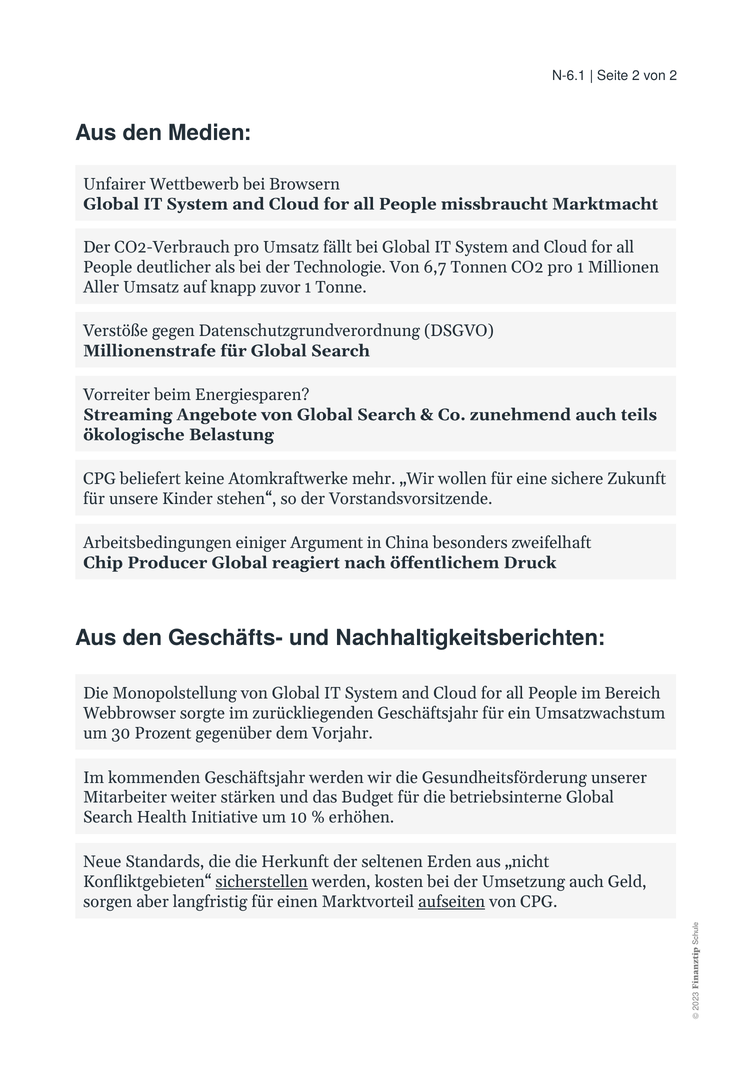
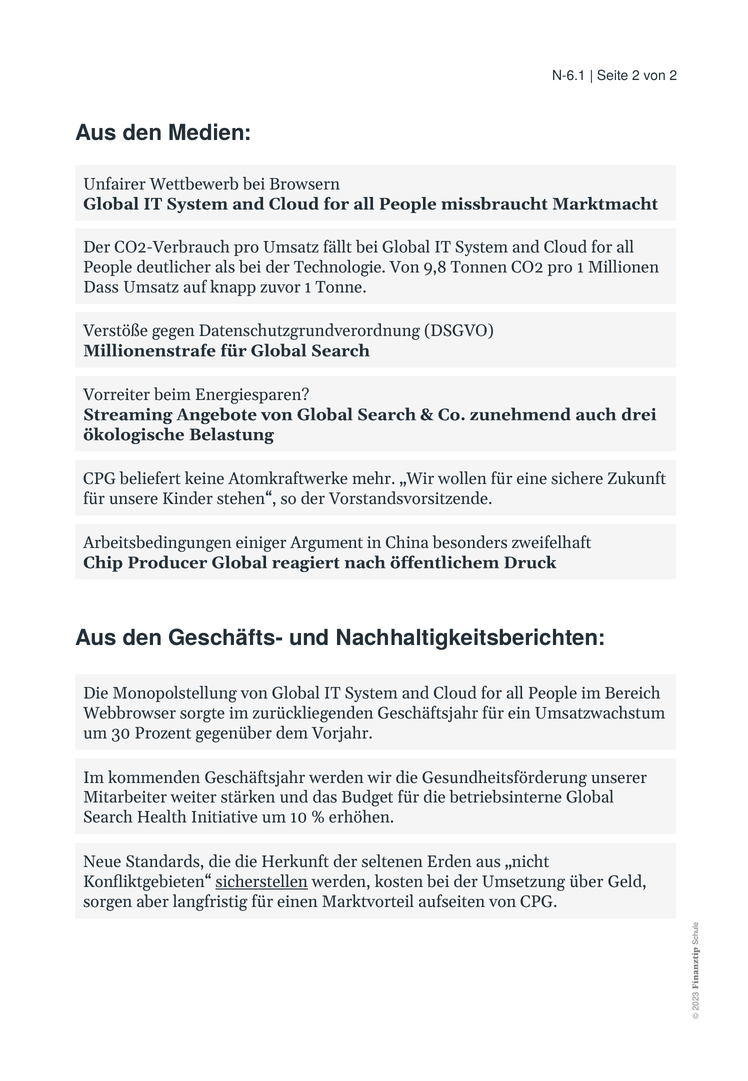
6,7: 6,7 -> 9,8 (435, 267)
Aller: Aller -> Dass (101, 287)
teils: teils -> drei (639, 415)
Umsetzung auch: auch -> über (586, 881)
aufseiten underline: present -> none (452, 901)
